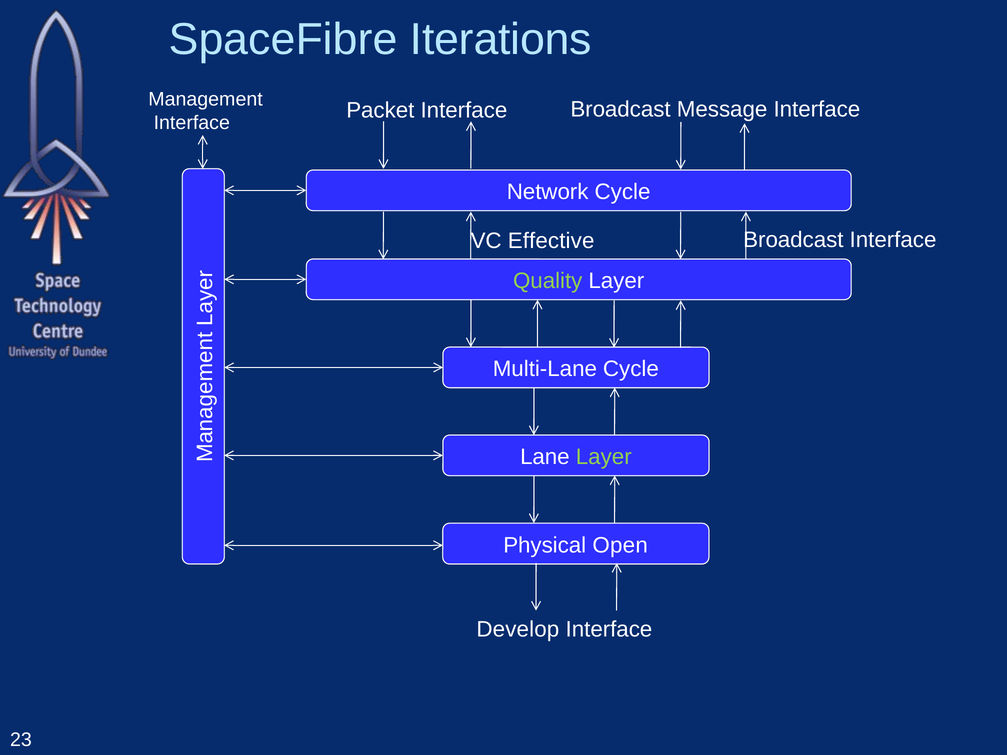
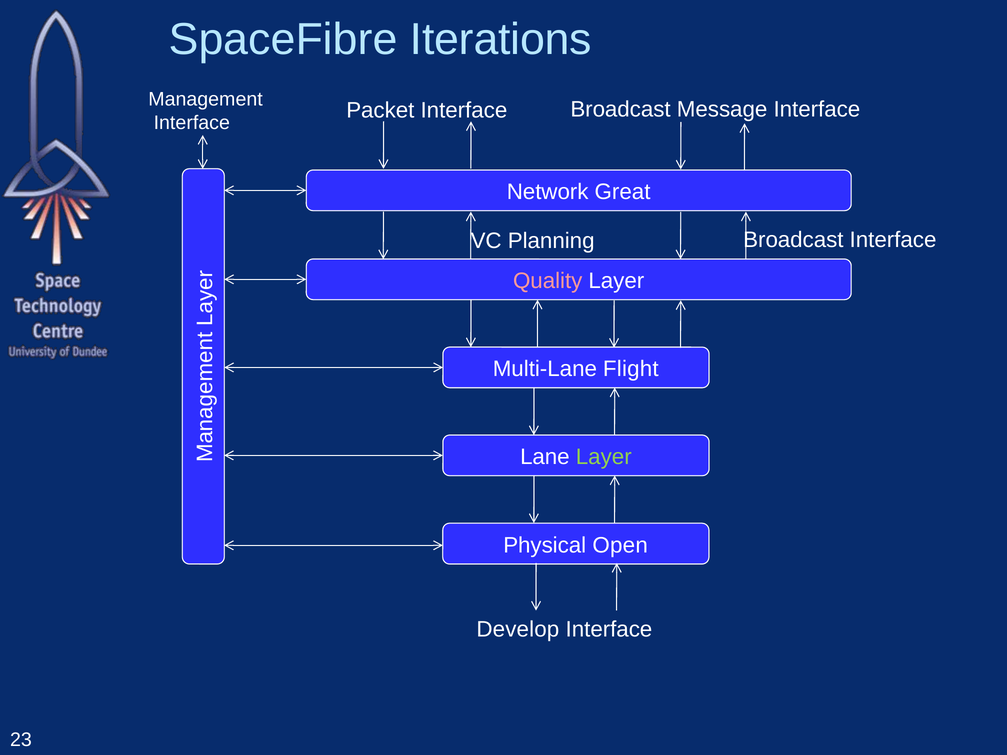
Network Cycle: Cycle -> Great (623, 192)
Effective: Effective -> Planning (551, 241)
Quality colour: light green -> pink (548, 281)
Multi-Lane Cycle: Cycle -> Flight (631, 369)
